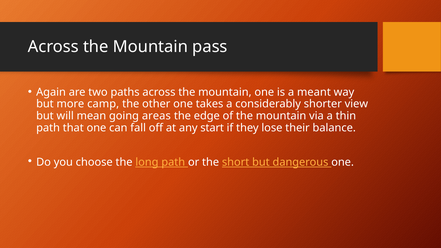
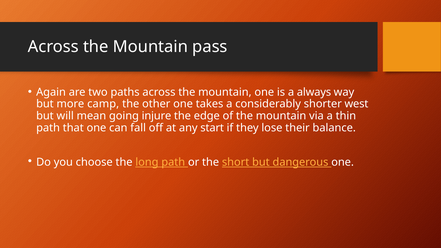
meant: meant -> always (314, 92)
view: view -> west (356, 104)
areas: areas -> injure (156, 116)
